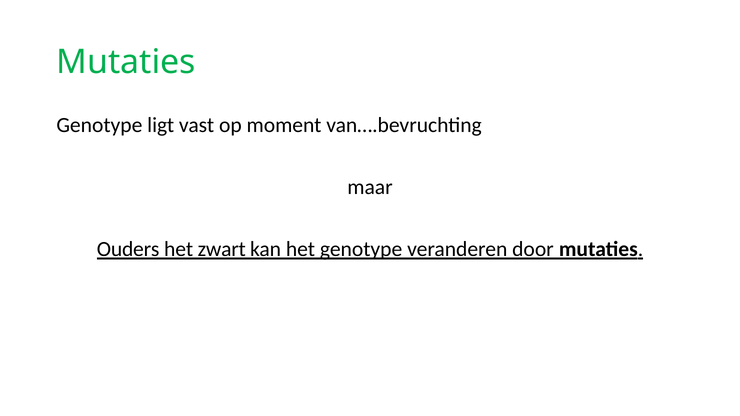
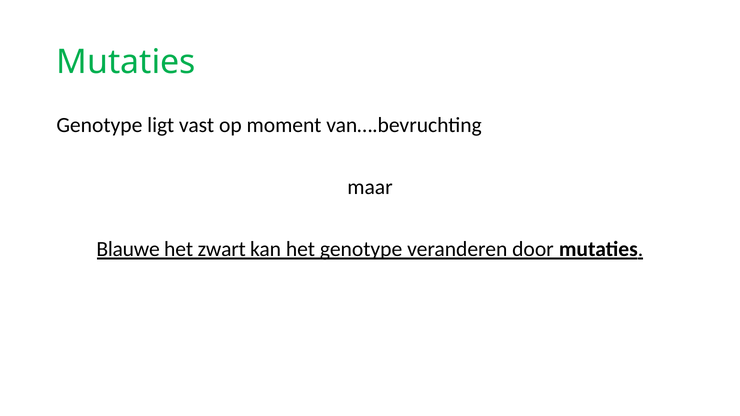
Ouders: Ouders -> Blauwe (128, 249)
